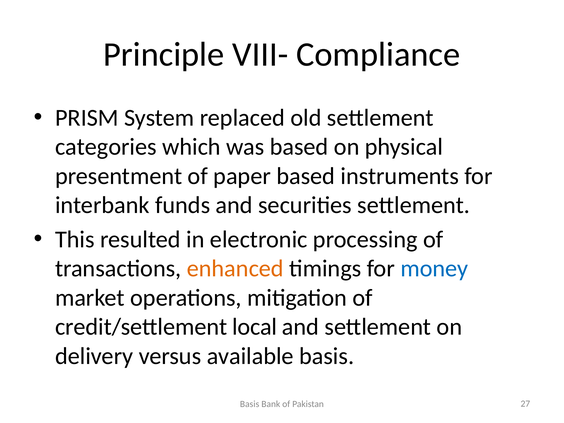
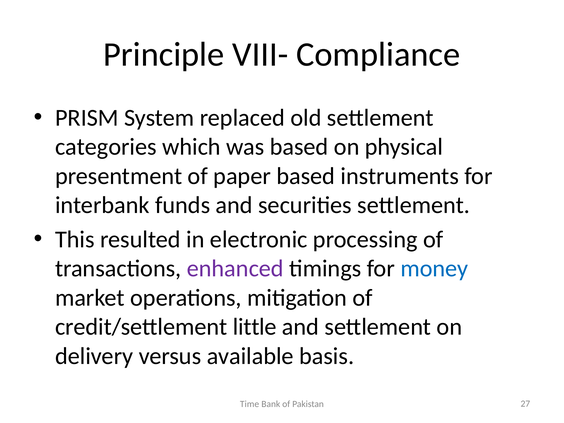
enhanced colour: orange -> purple (235, 269)
local: local -> little (255, 327)
Basis: Basis -> Time (250, 404)
